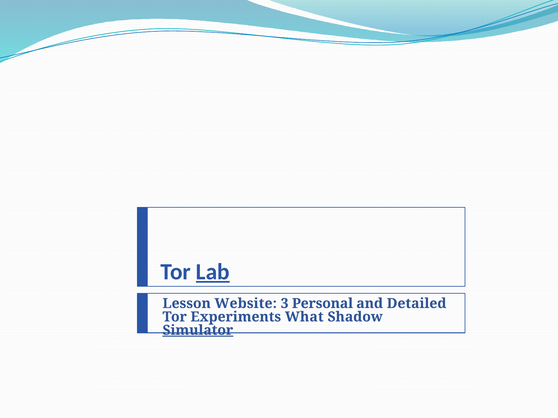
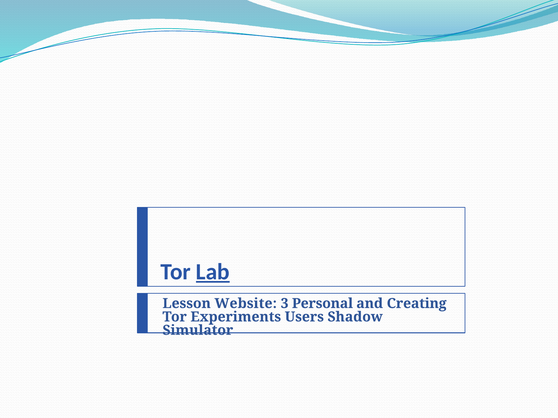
Detailed: Detailed -> Creating (417, 304)
What: What -> Users (304, 317)
Simulator underline: present -> none (198, 331)
